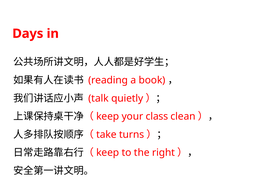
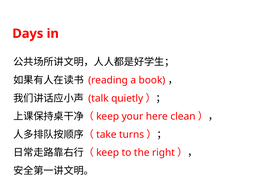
class: class -> here (157, 117)
